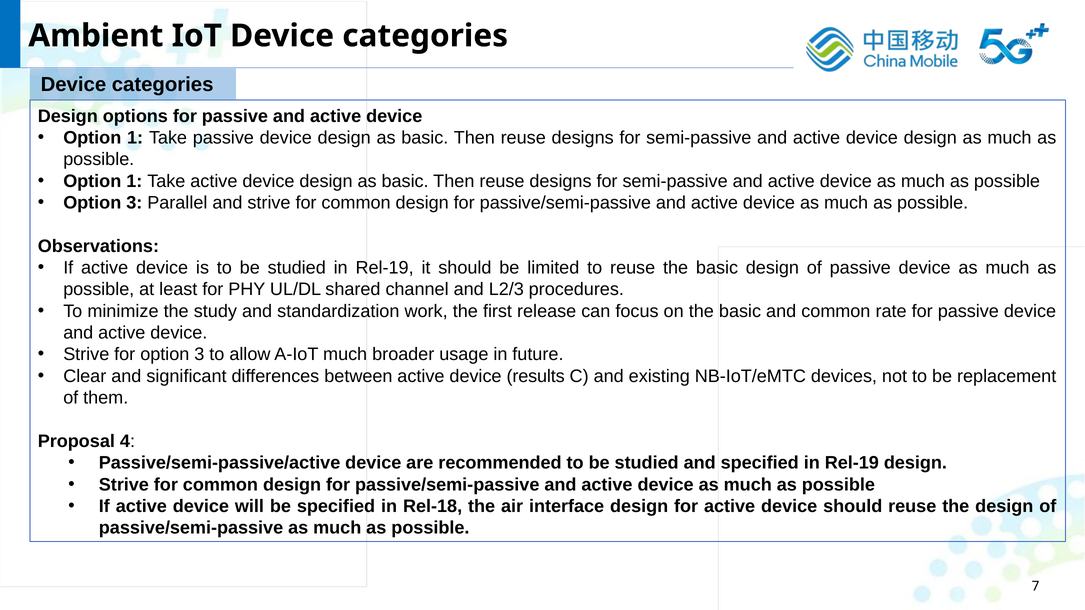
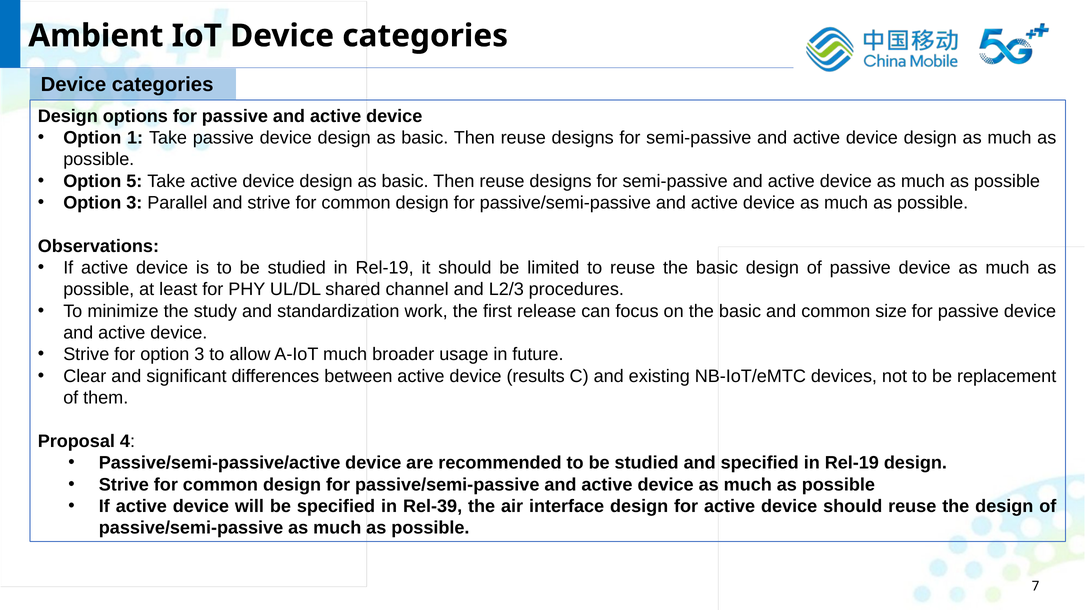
1: 1 -> 5 (134, 181)
rate: rate -> size (891, 311)
Rel-18: Rel-18 -> Rel-39 (433, 507)
